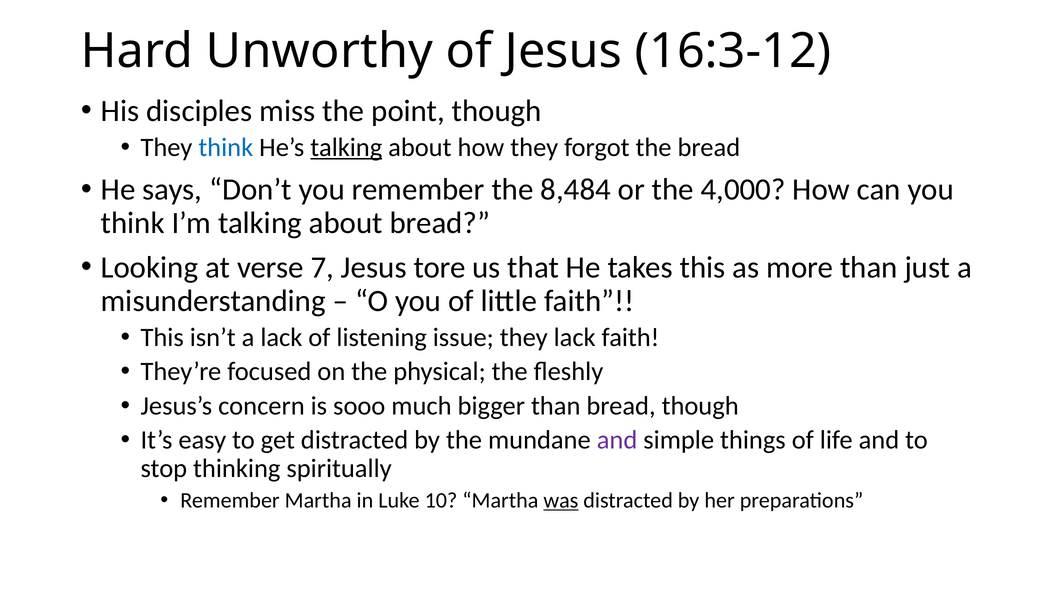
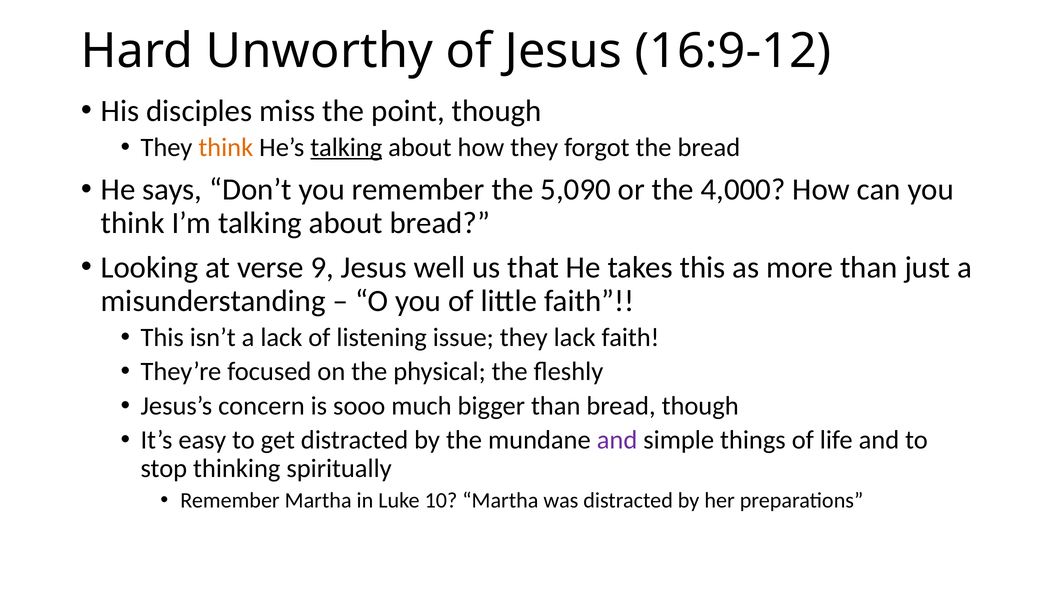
16:3-12: 16:3-12 -> 16:9-12 (733, 51)
think colour: blue -> orange (226, 147)
8,484: 8,484 -> 5,090 (576, 189)
7: 7 -> 9 (322, 267)
tore: tore -> well (439, 267)
was underline: present -> none (561, 500)
